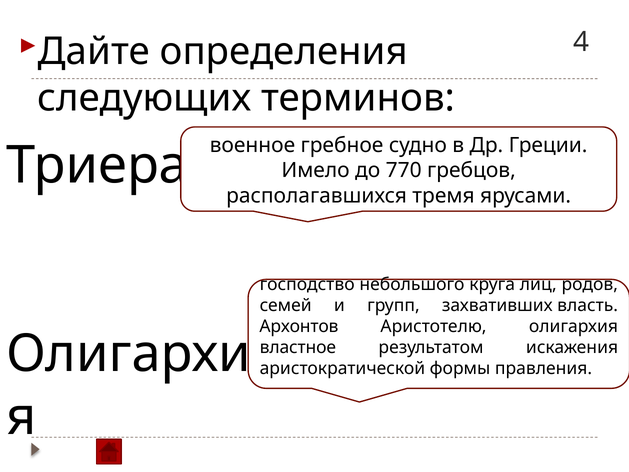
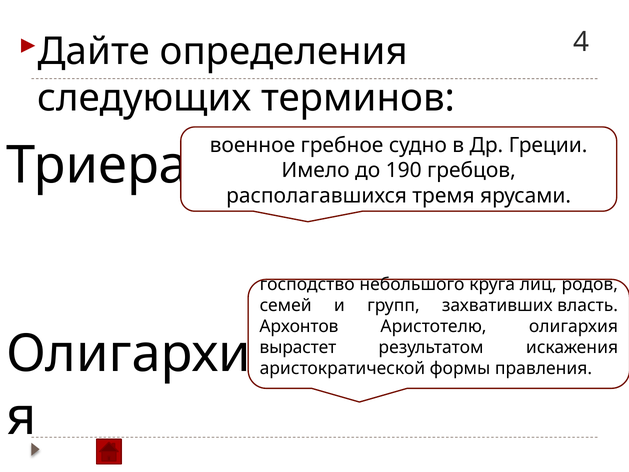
770: 770 -> 190 (404, 170)
властное: властное -> вырастет (298, 347)
